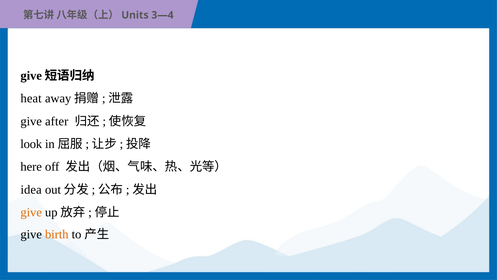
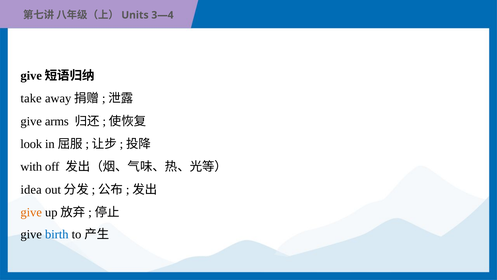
heat: heat -> take (31, 98)
after: after -> arms (57, 121)
here: here -> with (31, 167)
birth colour: orange -> blue (57, 234)
